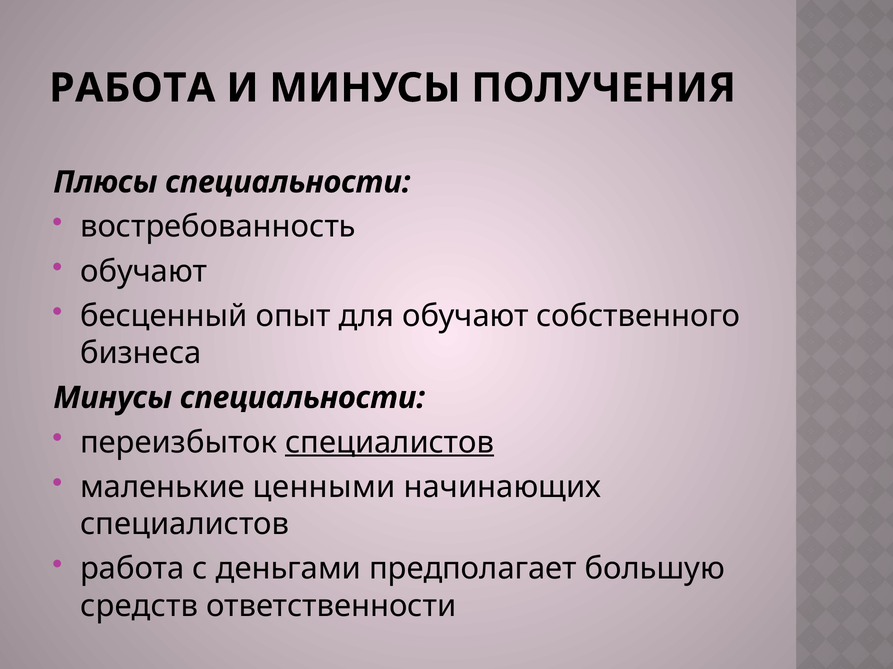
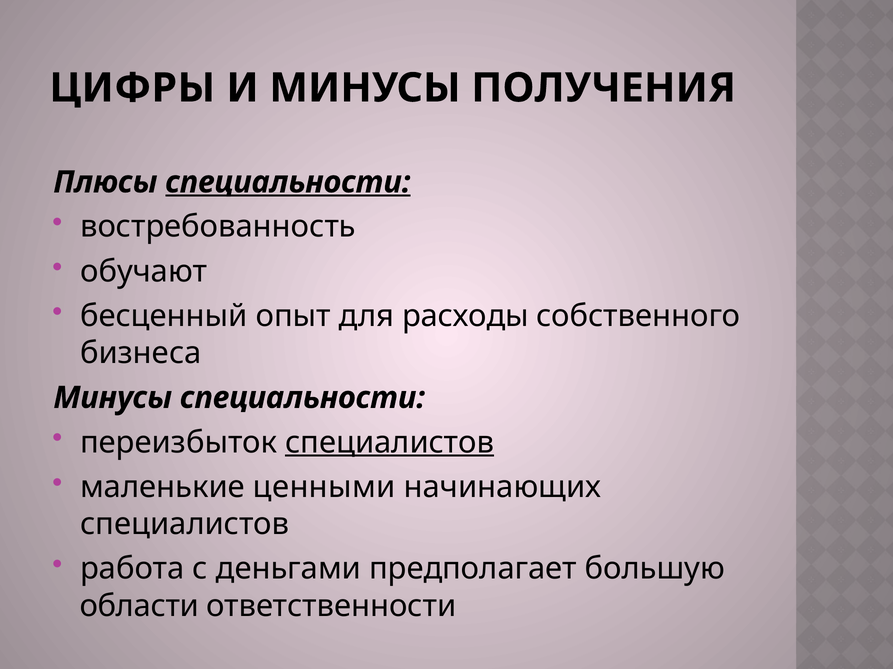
РАБОТА: РАБОТА -> ЦИФРЫ (132, 88)
специальности underline: none -> present (288, 182)
для обучают: обучают -> расходы (465, 316)
средств: средств -> области (139, 606)
